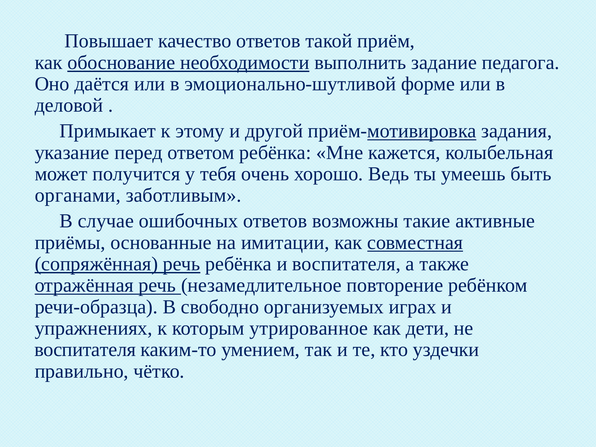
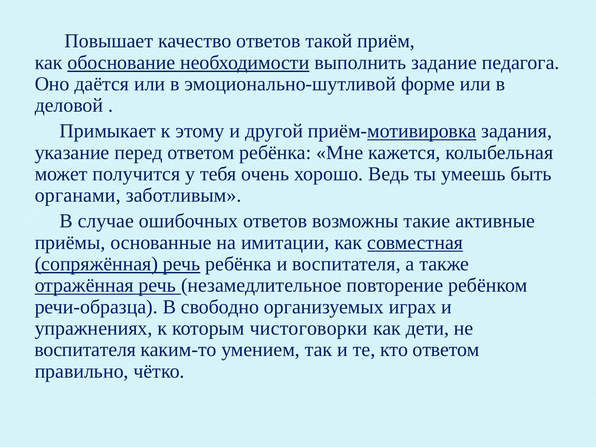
утрированное: утрированное -> чистоговорки (309, 328)
кто уздечки: уздечки -> ответом (446, 350)
